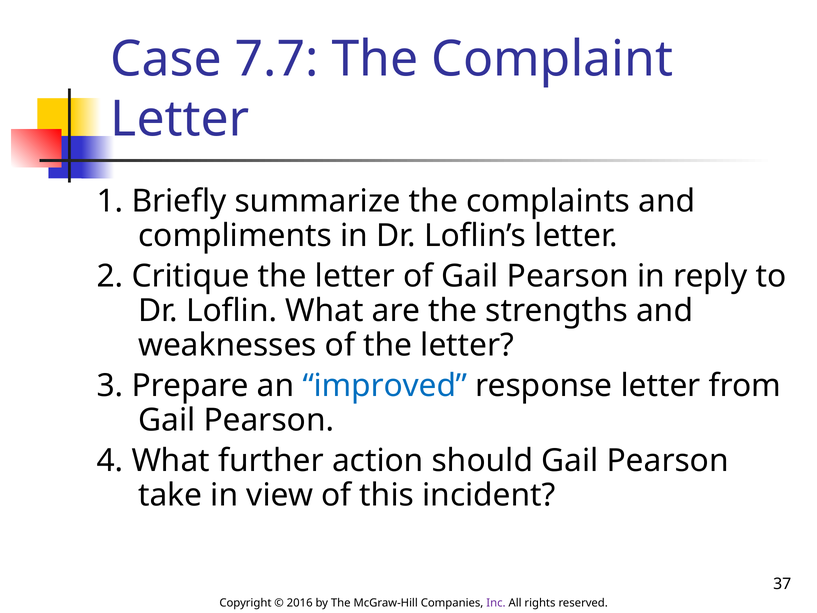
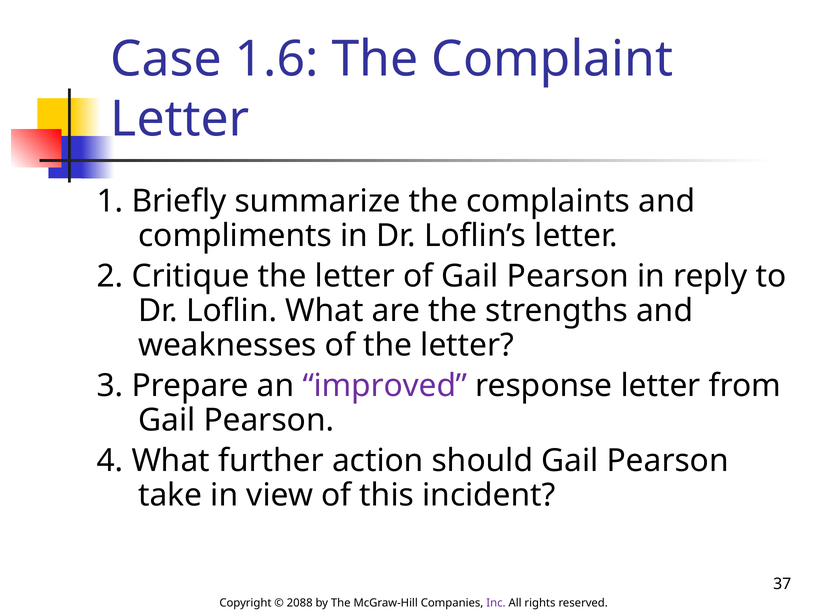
7.7: 7.7 -> 1.6 (277, 59)
improved colour: blue -> purple (385, 386)
2016: 2016 -> 2088 (300, 603)
